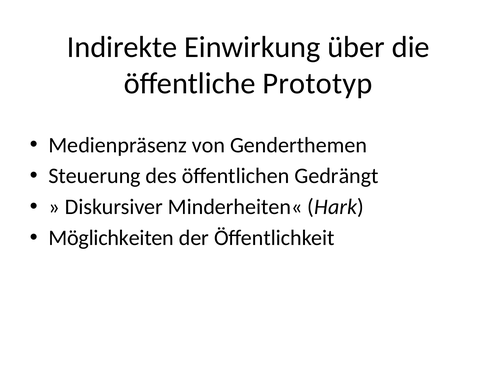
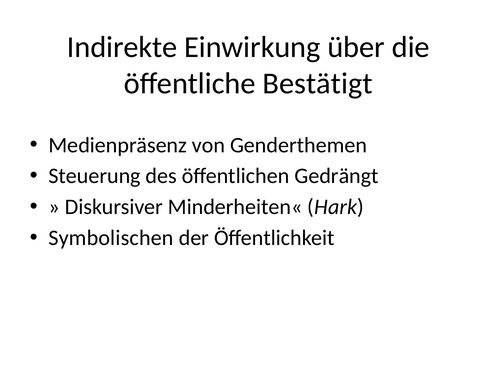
Prototyp: Prototyp -> Bestätigt (318, 83)
Möglichkeiten: Möglichkeiten -> Symbolischen (111, 238)
